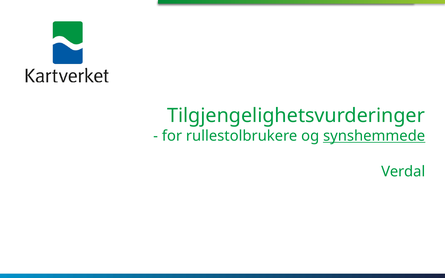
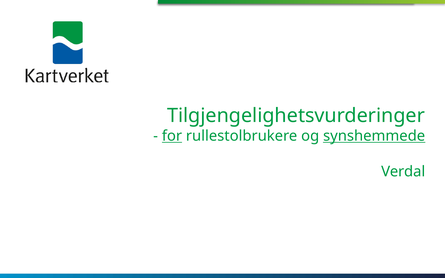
for underline: none -> present (172, 136)
